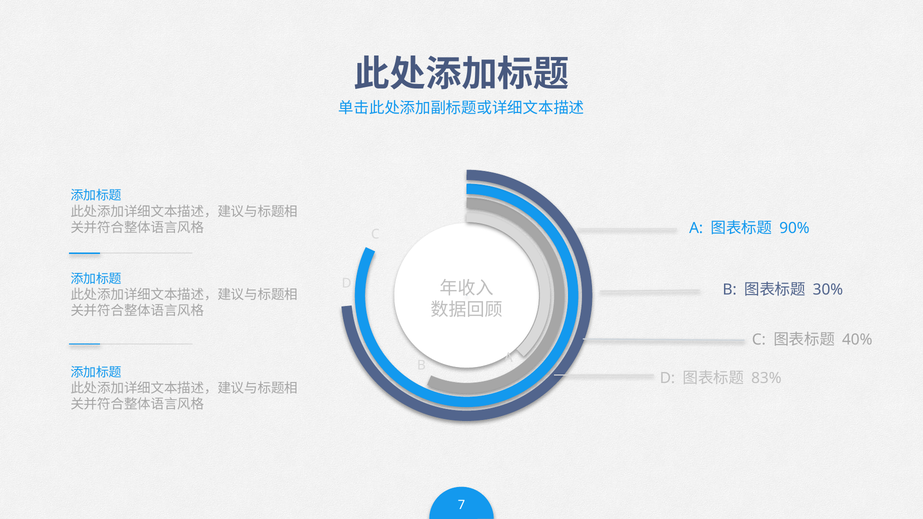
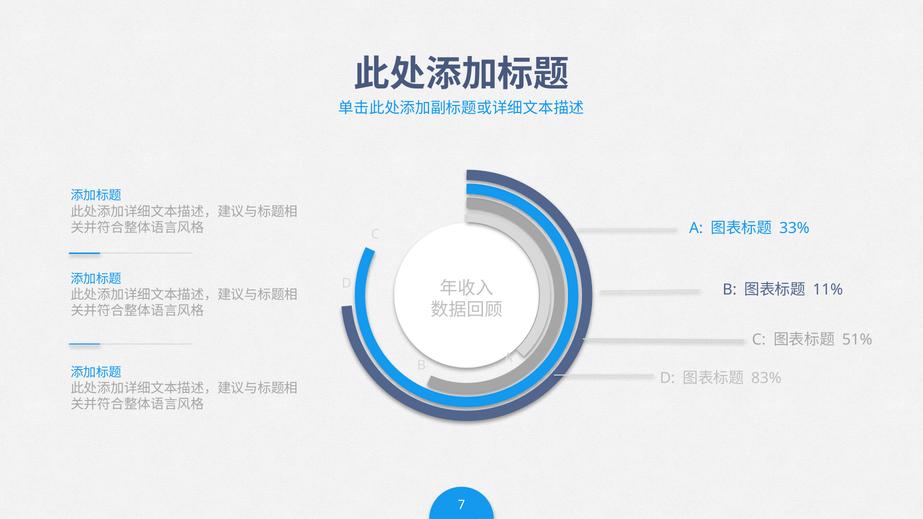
90%: 90% -> 33% (794, 228)
30%: 30% -> 11% (828, 290)
40%: 40% -> 51% (857, 340)
